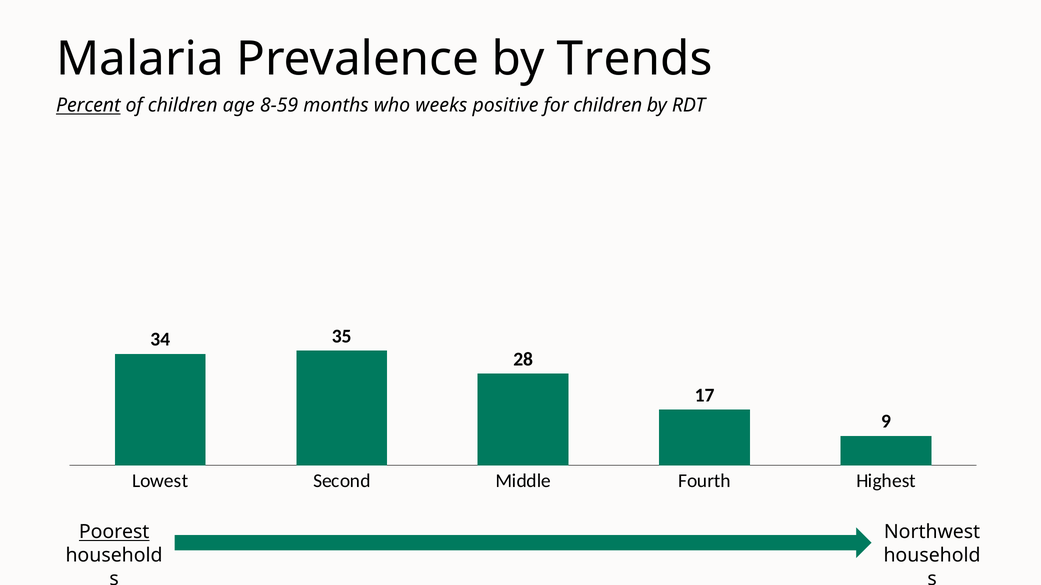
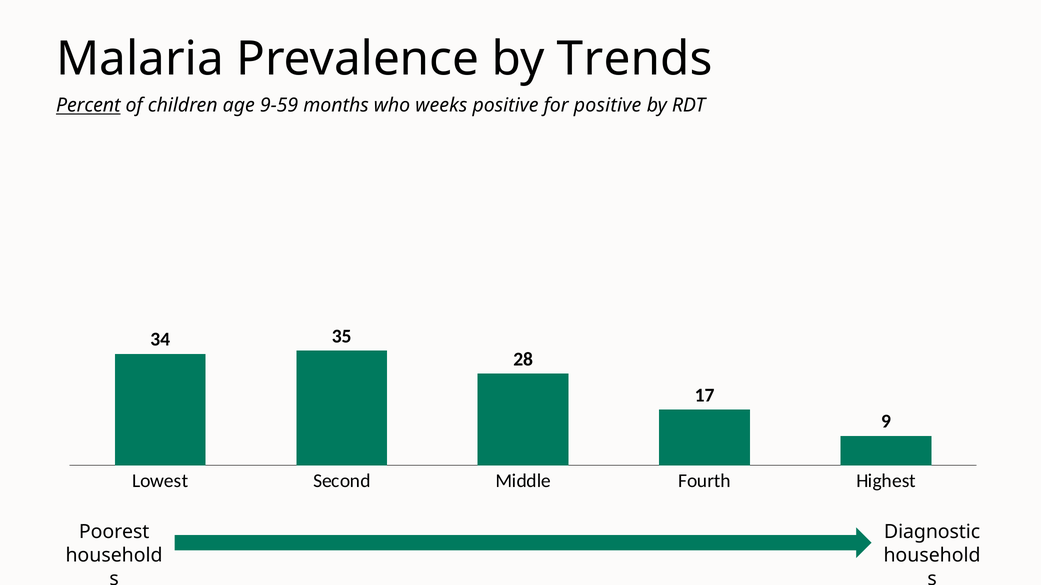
8-59: 8-59 -> 9-59 (279, 106)
for children: children -> positive (608, 106)
Poorest underline: present -> none (114, 533)
Northwest: Northwest -> Diagnostic (932, 533)
